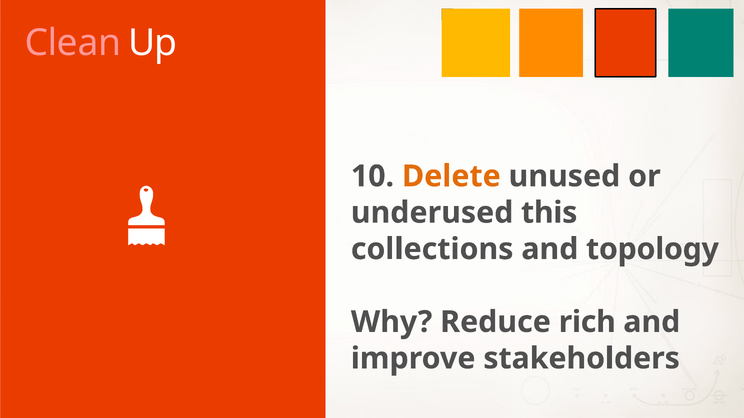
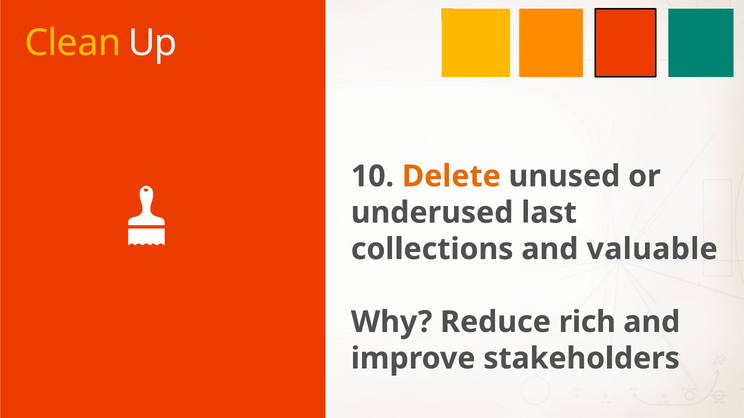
Clean colour: pink -> yellow (73, 43)
this: this -> last (549, 213)
topology: topology -> valuable (652, 249)
